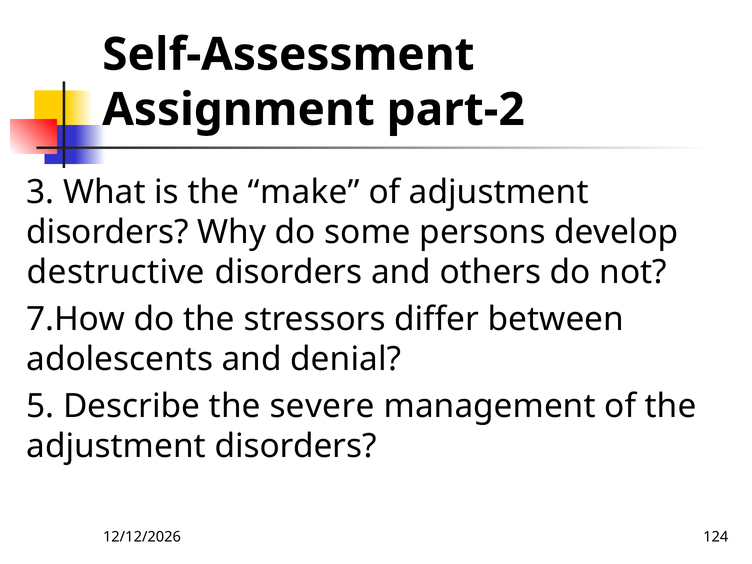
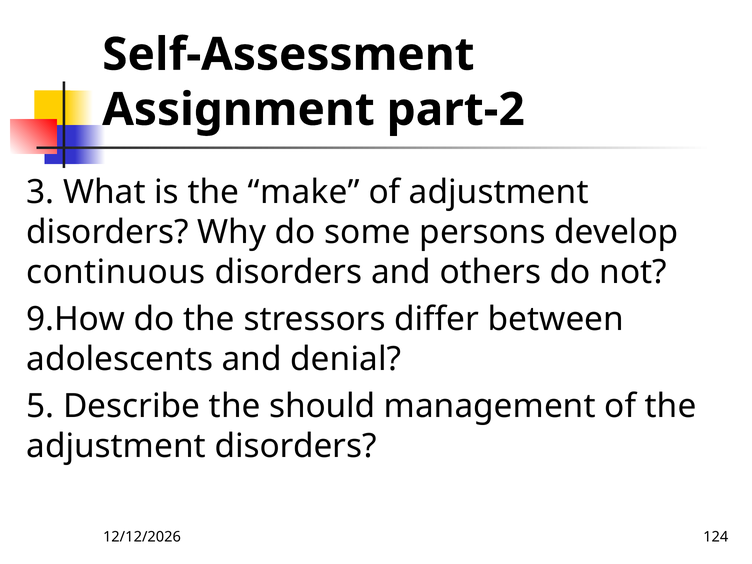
destructive: destructive -> continuous (116, 272)
7.How: 7.How -> 9.How (76, 319)
severe: severe -> should (322, 406)
